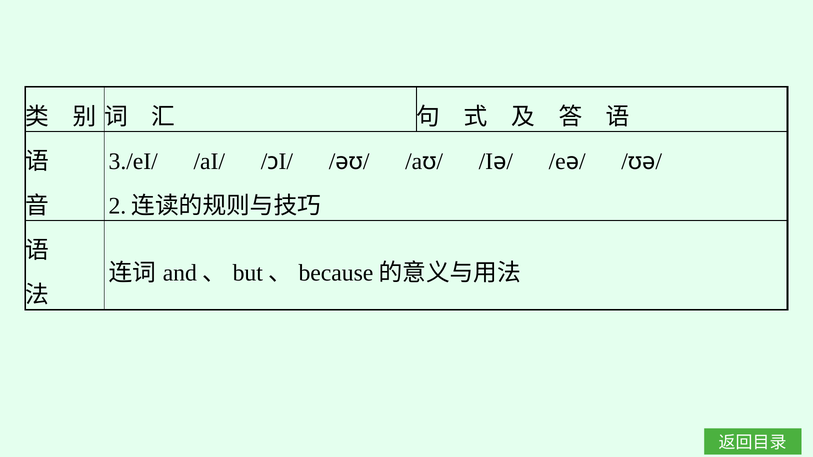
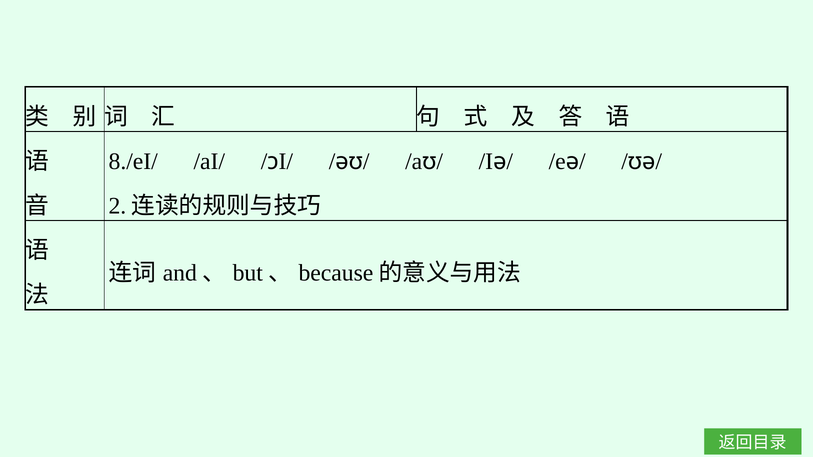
3./eI/: 3./eI/ -> 8./eI/ (133, 161)
